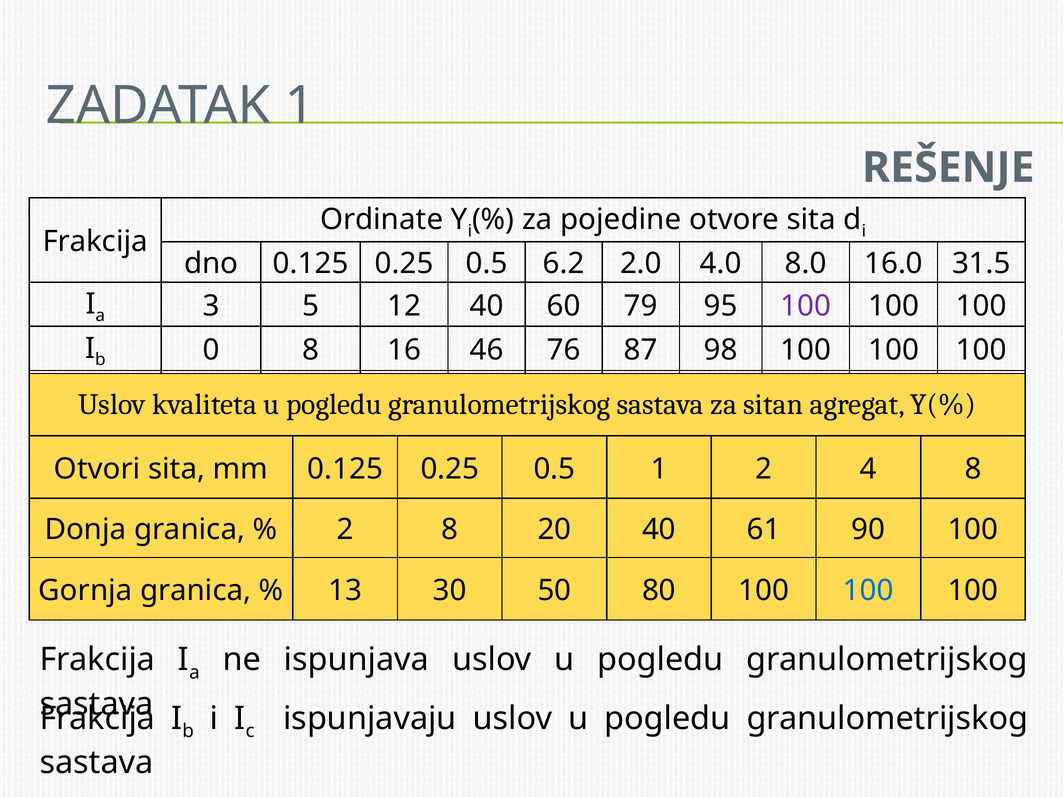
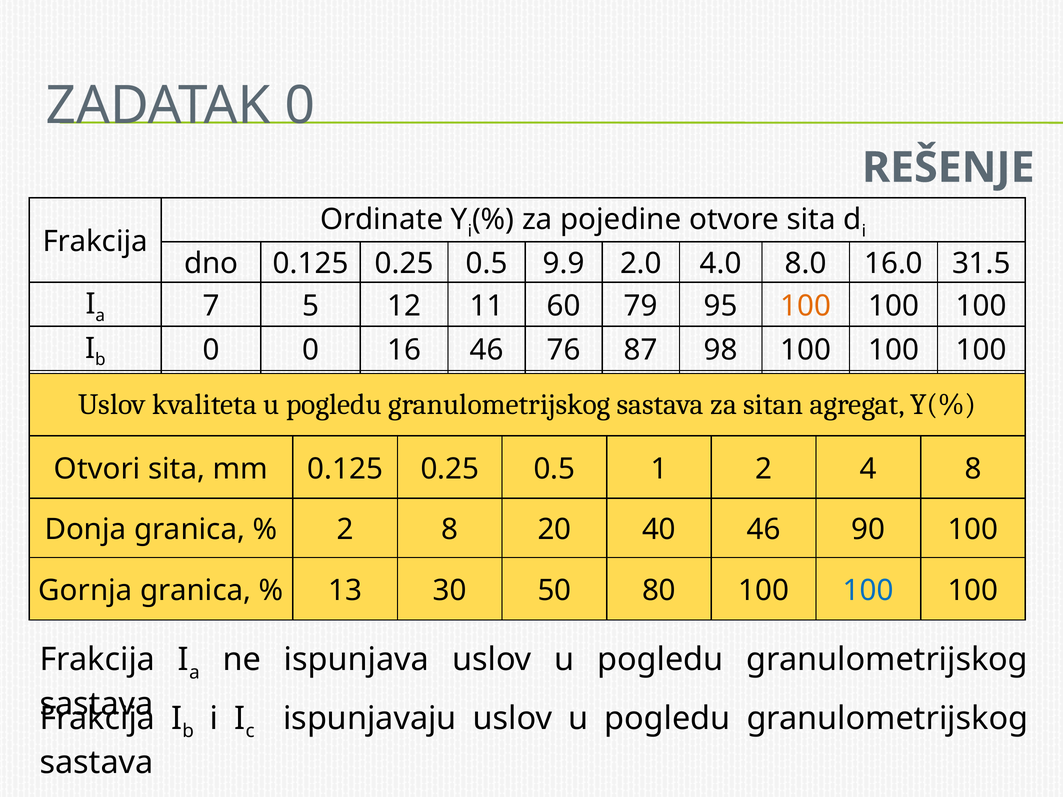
ZADATAK 1: 1 -> 0 (300, 106)
6.2: 6.2 -> 9.9 (564, 264)
3: 3 -> 7 (211, 306)
12 40: 40 -> 11 (487, 306)
100 colour: purple -> orange (806, 306)
8: 8 -> 0 (311, 350)
61: 61 -> 46 (764, 530)
